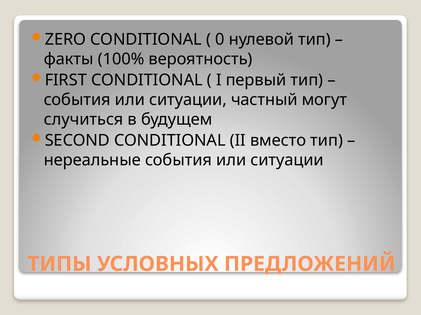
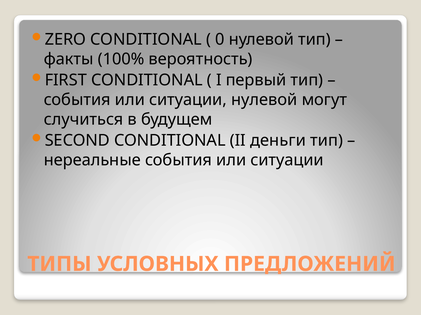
ситуации частный: частный -> нулевой (264, 100)
вместо: вместо -> деньги (278, 141)
